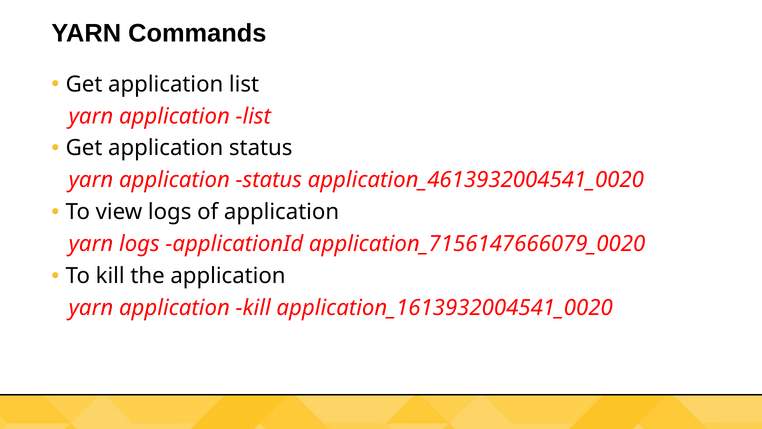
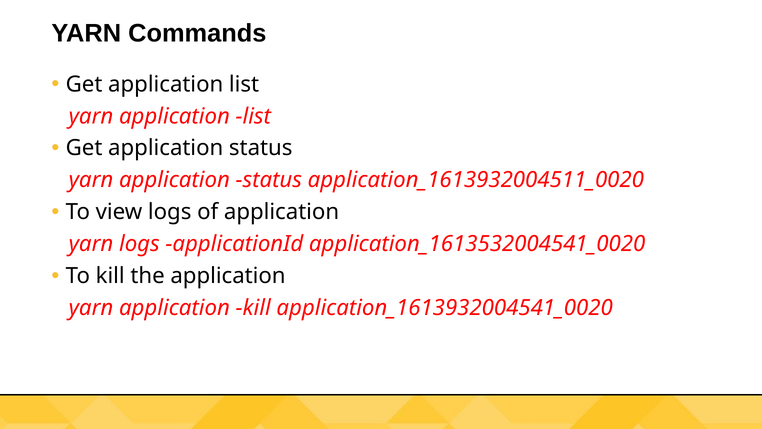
application_4613932004541_0020: application_4613932004541_0020 -> application_1613932004511_0020 (476, 180)
application_7156147666079_0020: application_7156147666079_0020 -> application_1613532004541_0020 (477, 244)
